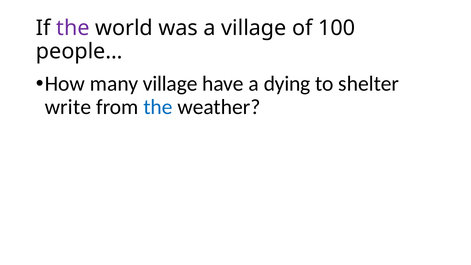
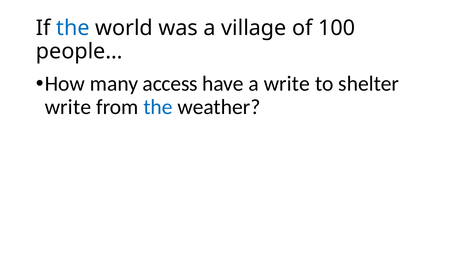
the colour: purple -> blue (73, 28)
many village: village -> access (170, 84)
a dying: dying -> write (287, 84)
